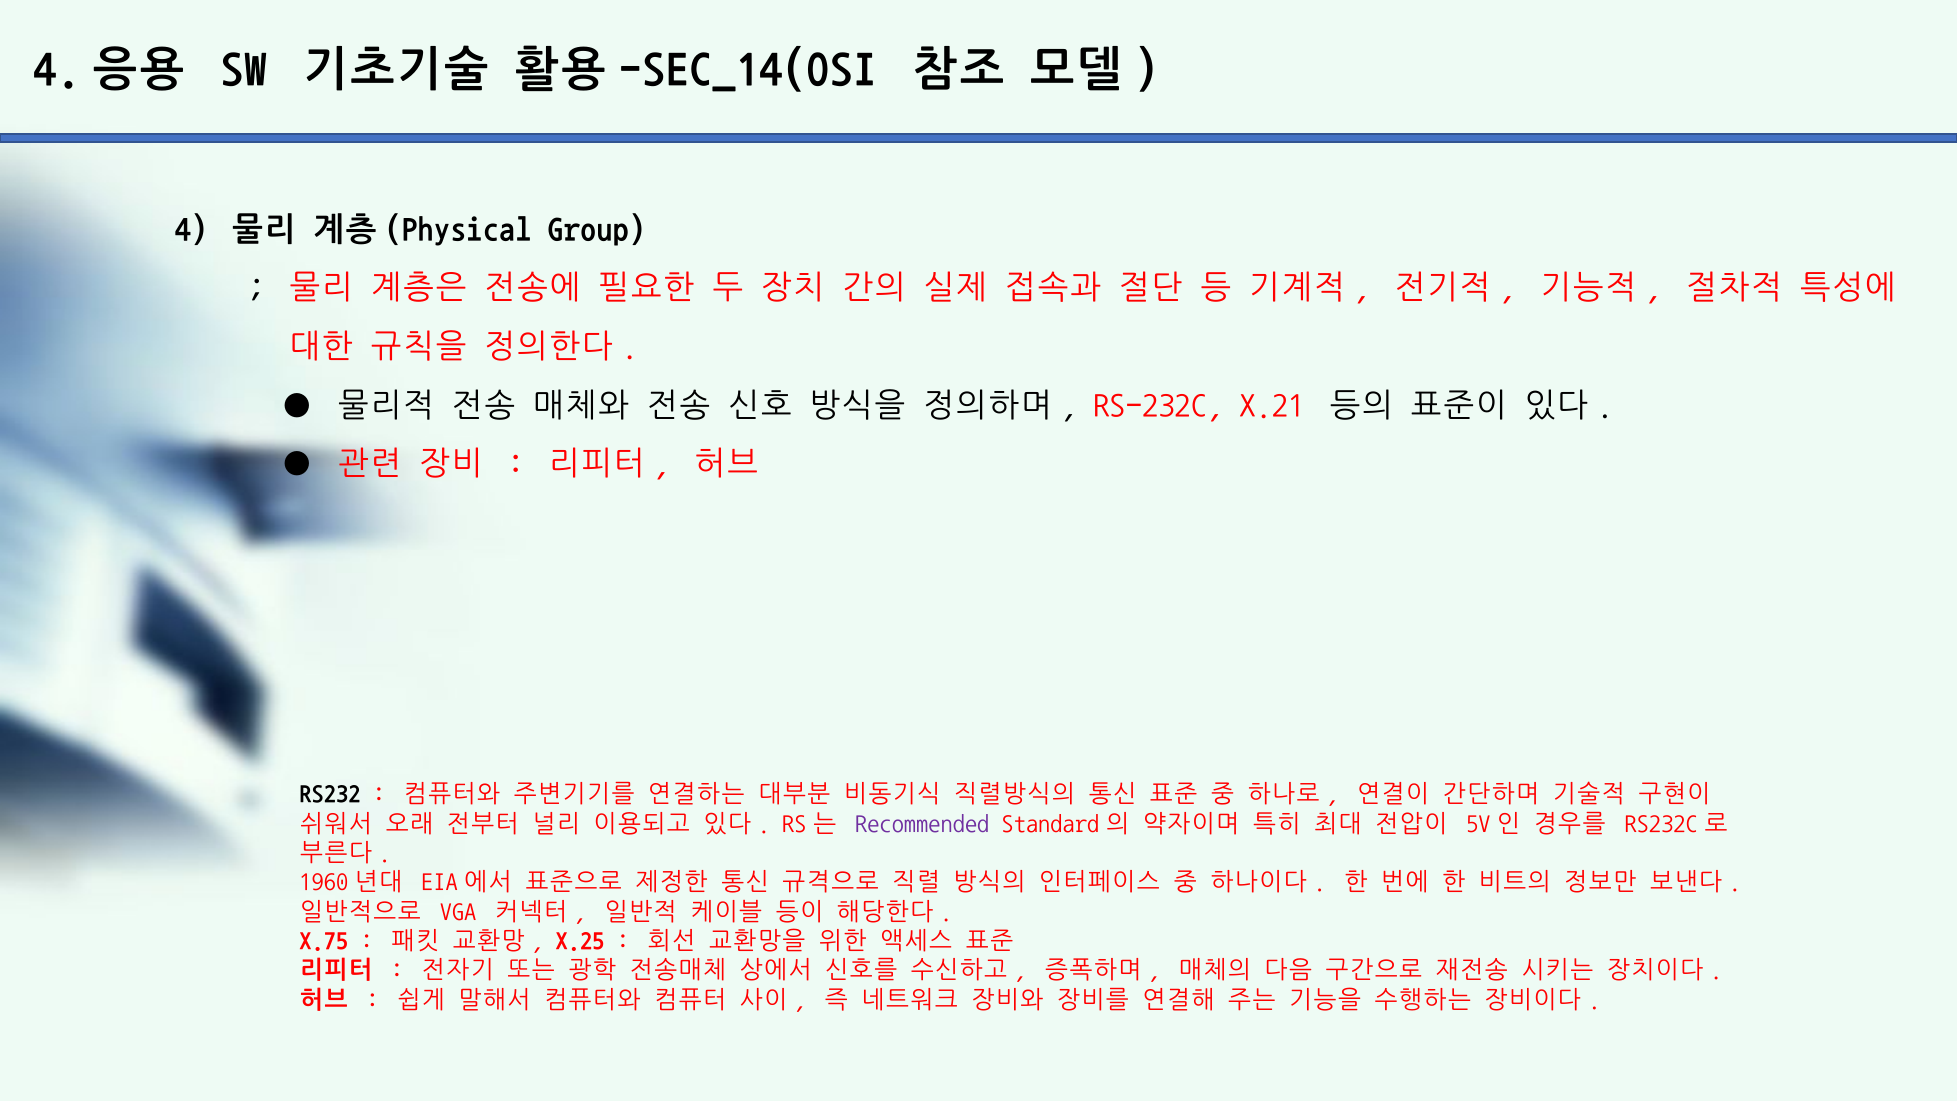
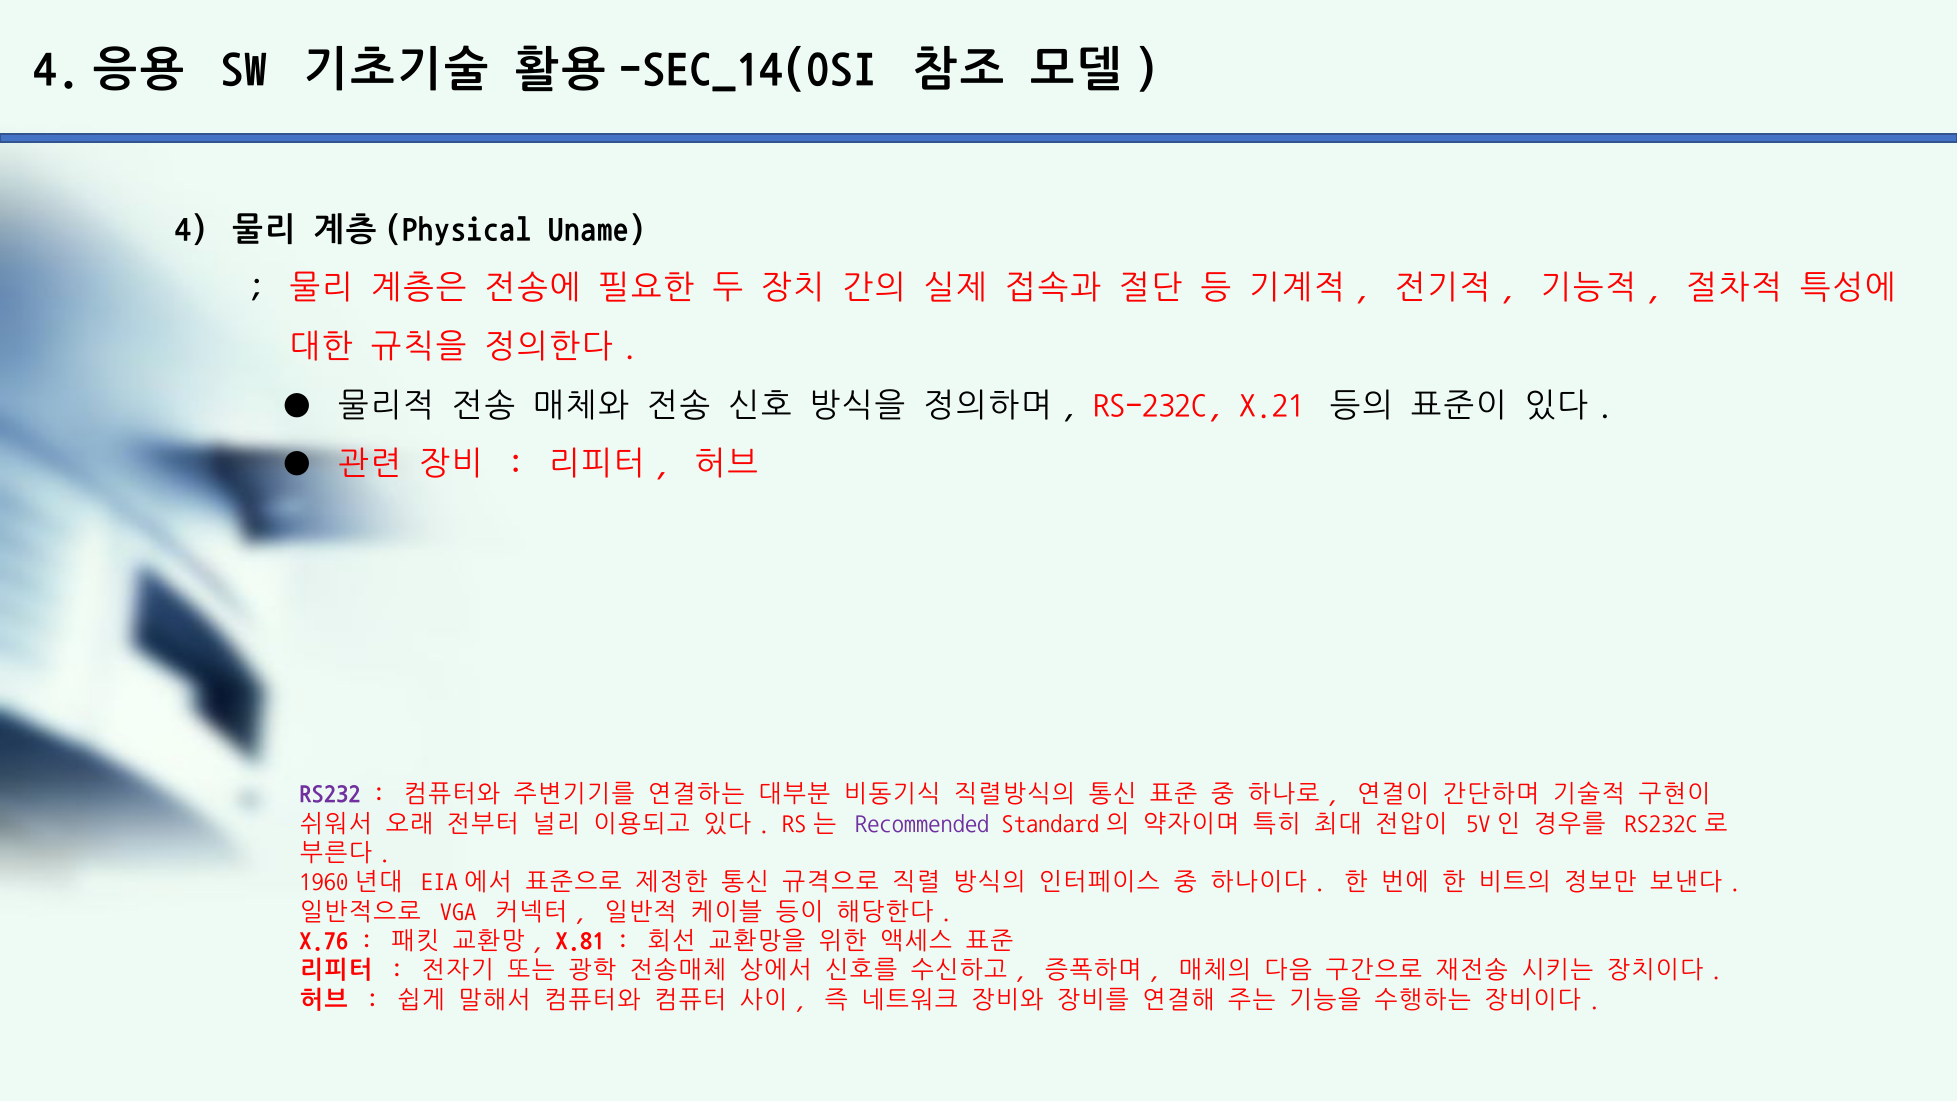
Group: Group -> Uname (596, 228)
RS232 colour: black -> purple (330, 794)
X.75: X.75 -> X.76 (324, 940)
X.25: X.25 -> X.81 (580, 940)
